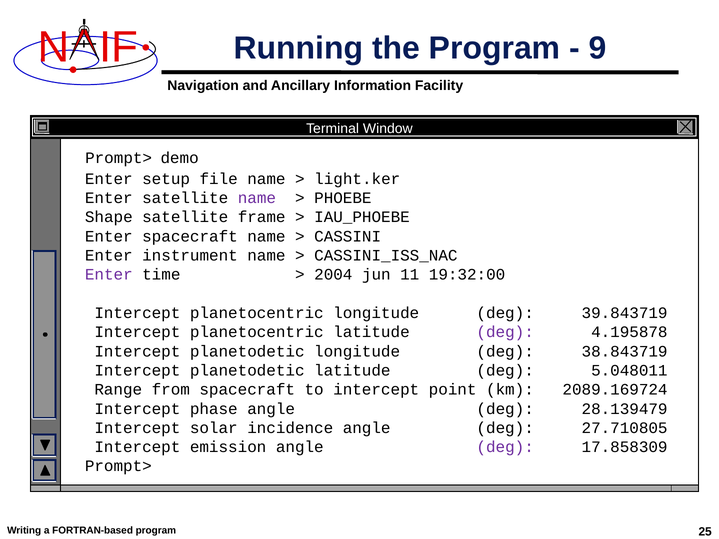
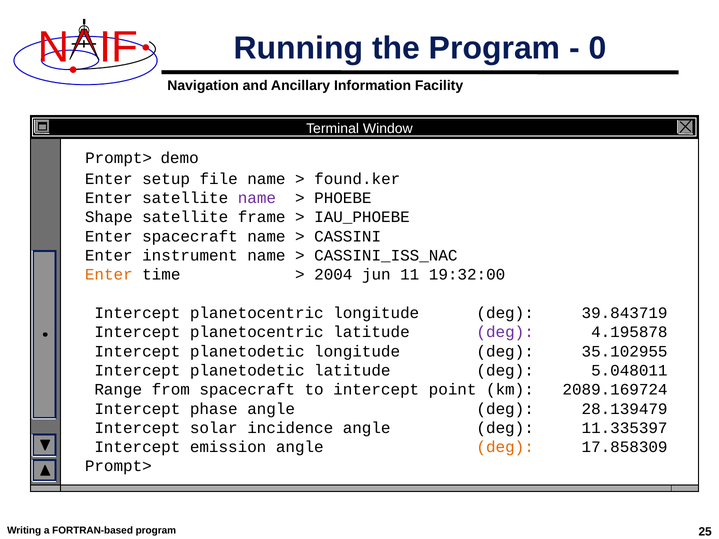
9: 9 -> 0 (598, 48)
light.ker: light.ker -> found.ker (357, 179)
Enter colour: purple -> orange (109, 275)
38.843719: 38.843719 -> 35.102955 (625, 351)
27.710805: 27.710805 -> 11.335397 (625, 428)
deg colour: purple -> orange (505, 447)
